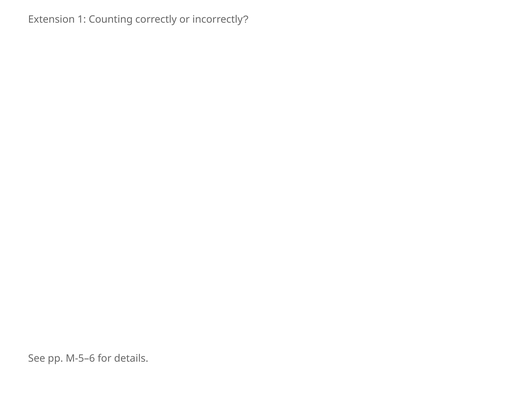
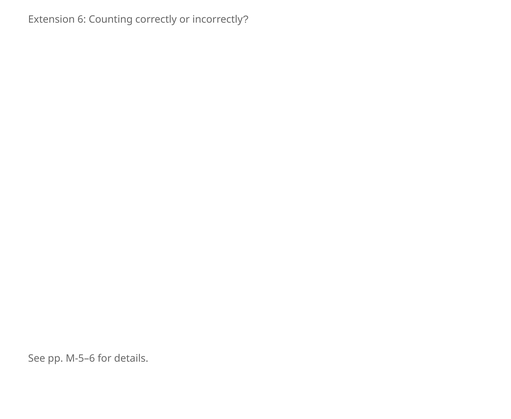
1: 1 -> 6 (82, 19)
